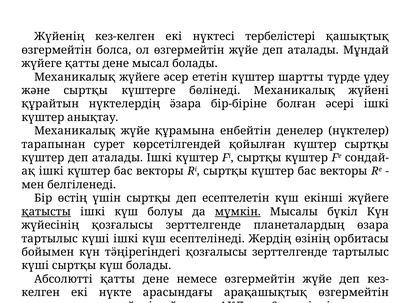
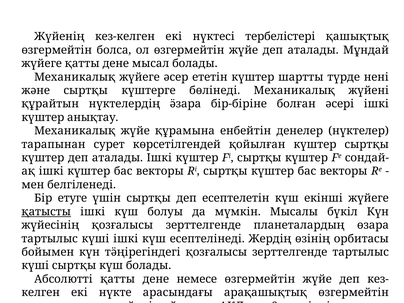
үдеу: үдеу -> нені (376, 77)
өстің: өстің -> етуге (72, 198)
мүмкін underline: present -> none (238, 212)
